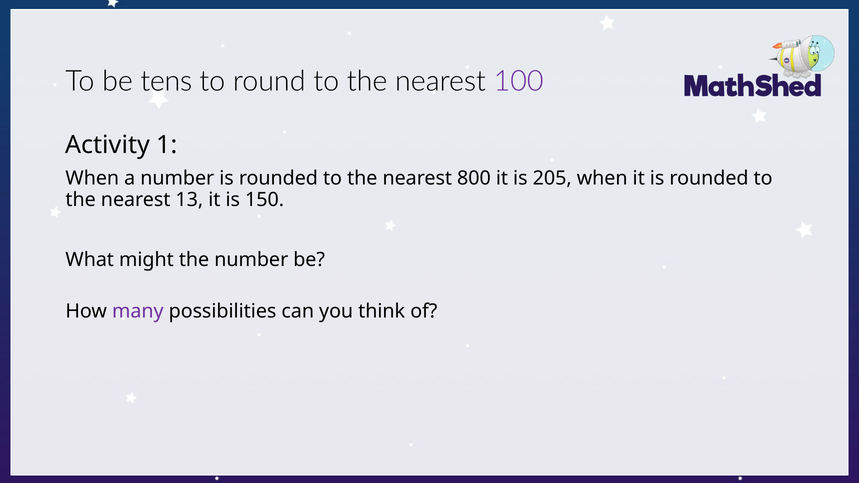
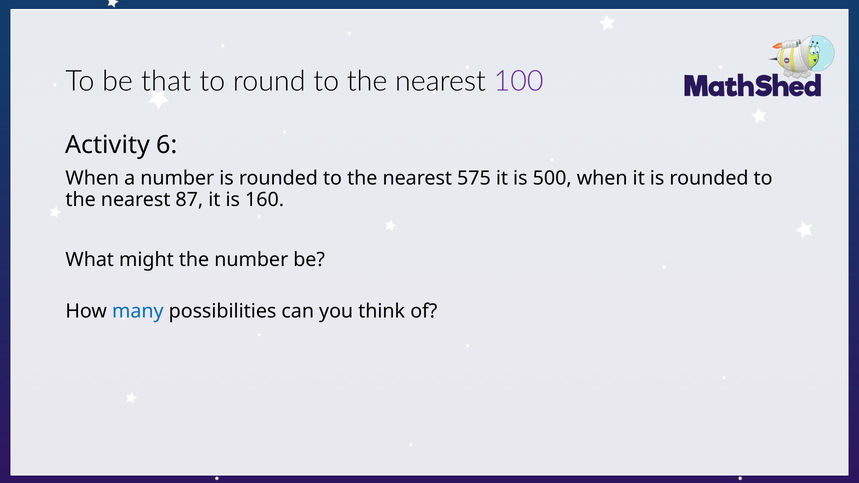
tens: tens -> that (166, 81)
1: 1 -> 6 (167, 145)
800: 800 -> 575 (474, 178)
205: 205 -> 500 (552, 178)
13: 13 -> 87 (189, 200)
150: 150 -> 160 (265, 200)
many colour: purple -> blue (138, 311)
